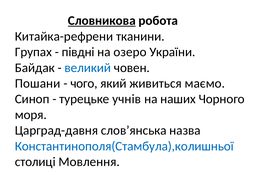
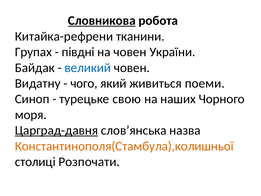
на озеро: озеро -> човен (130, 52)
Пошани: Пошани -> Видатну (38, 83)
маємо: маємо -> поеми (205, 83)
учнів: учнів -> свою (127, 99)
Царград-давня underline: none -> present (56, 130)
Константинополя(Стамбула),колишньої colour: blue -> orange (124, 146)
Мовлення: Мовлення -> Розпочати (89, 162)
